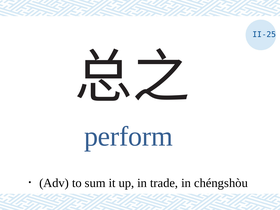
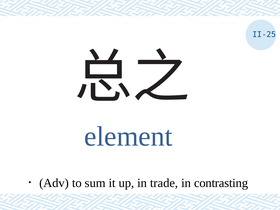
perform: perform -> element (128, 136)
chéngshòu: chéngshòu -> contrasting (221, 183)
